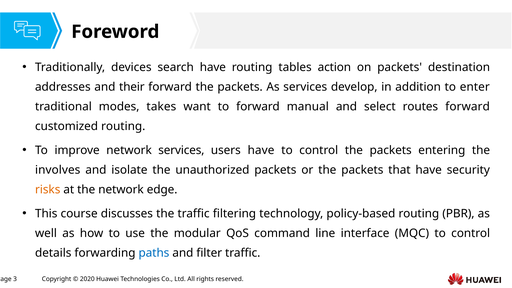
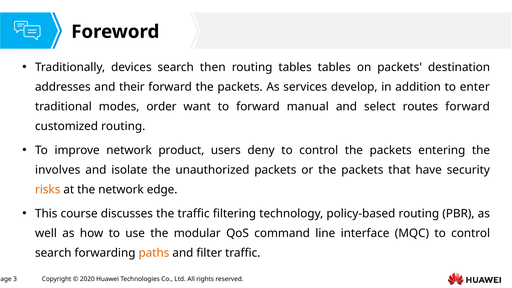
search have: have -> then (213, 67)
tables action: action -> tables (334, 67)
takes: takes -> order (162, 107)
network services: services -> product (181, 150)
users have: have -> deny (261, 150)
details: details -> search (53, 253)
paths colour: blue -> orange (154, 253)
